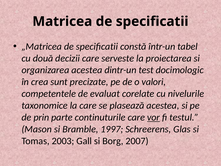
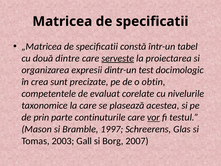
decizii: decizii -> dintre (68, 58)
serveste underline: none -> present (118, 58)
organizarea acestea: acestea -> expresii (87, 70)
valori: valori -> obtin (154, 82)
